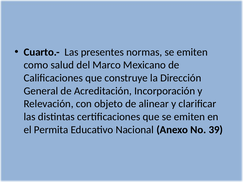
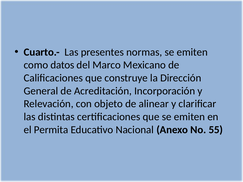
salud: salud -> datos (62, 65)
39: 39 -> 55 (216, 130)
